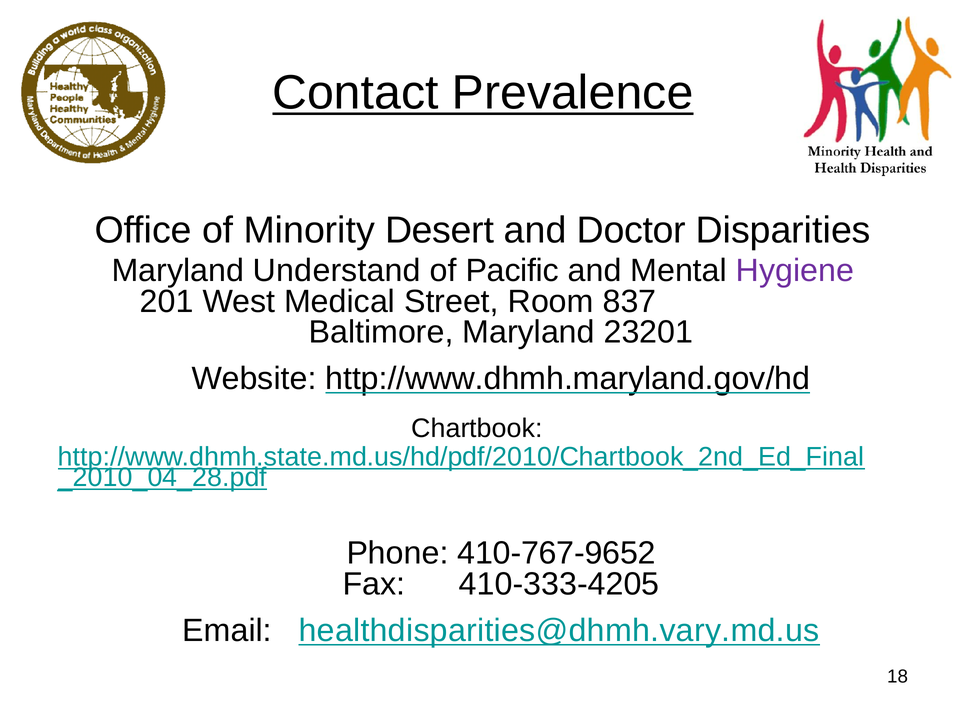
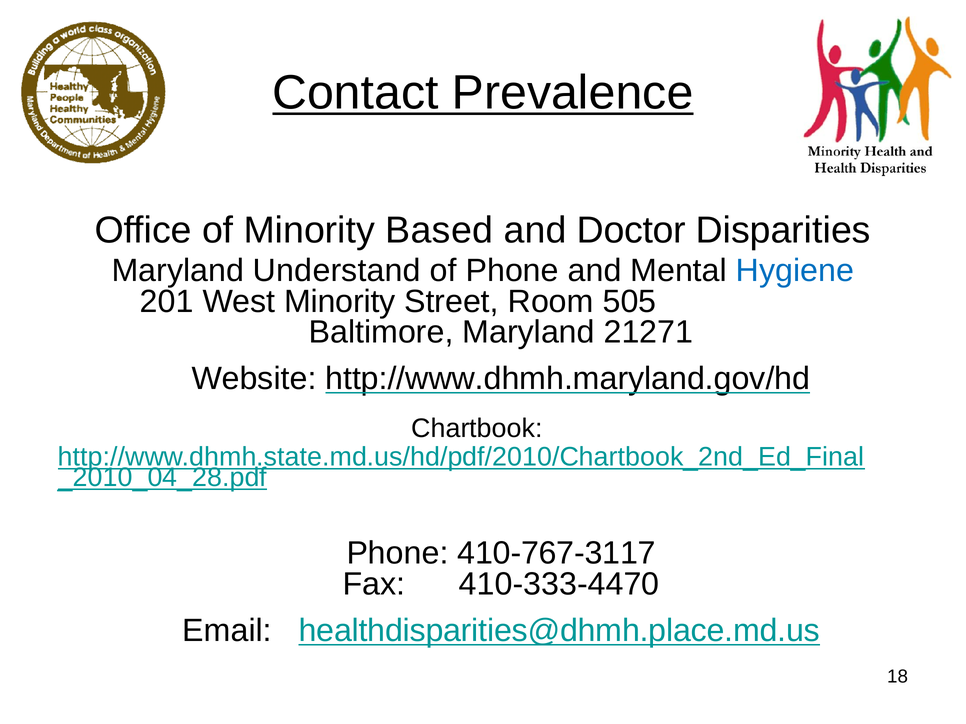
Desert: Desert -> Based (439, 231)
of Pacific: Pacific -> Phone (512, 271)
Hygiene colour: purple -> blue (795, 271)
West Medical: Medical -> Minority (340, 302)
837: 837 -> 505 (629, 302)
23201: 23201 -> 21271 (648, 333)
410-767-9652: 410-767-9652 -> 410-767-3117 (557, 554)
410-333-4205: 410-333-4205 -> 410-333-4470 (559, 585)
healthdisparities@dhmh.vary.md.us: healthdisparities@dhmh.vary.md.us -> healthdisparities@dhmh.place.md.us (559, 631)
